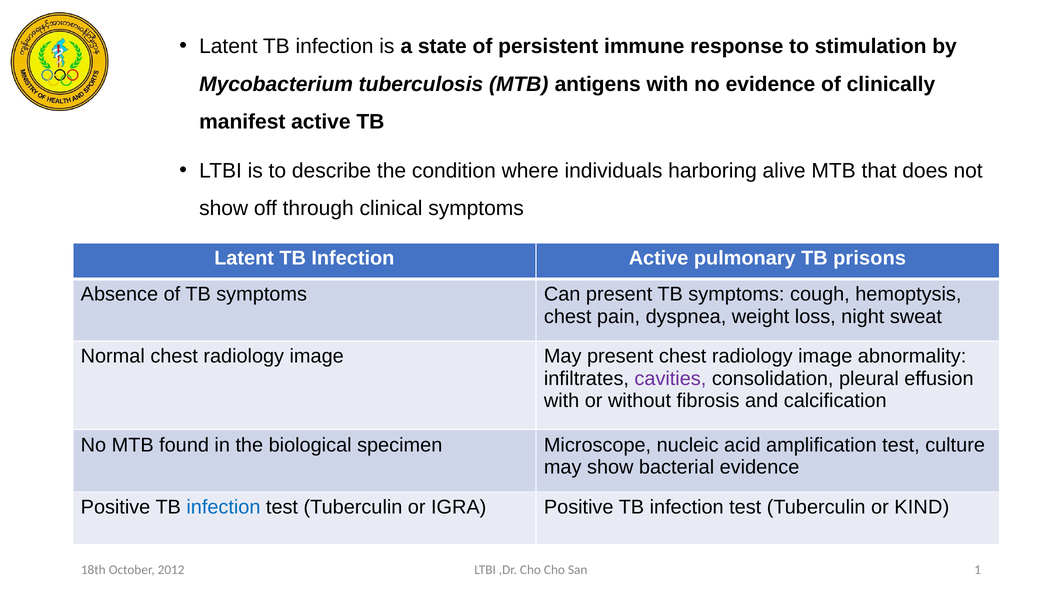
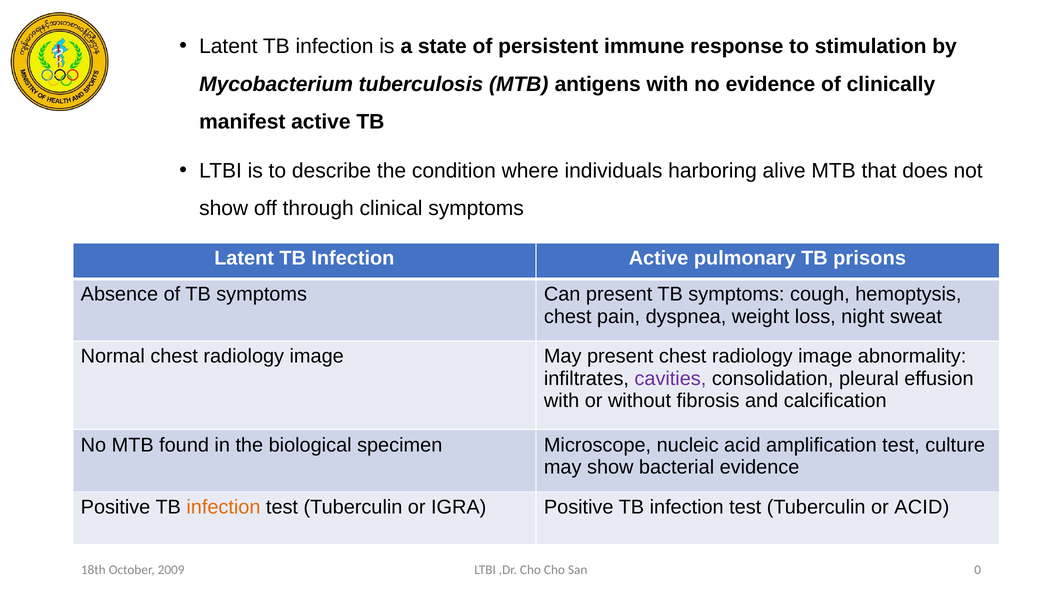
infection colour: blue -> orange (223, 508)
or KIND: KIND -> ACID (922, 508)
1: 1 -> 0 (978, 570)
2012: 2012 -> 2009 (171, 570)
